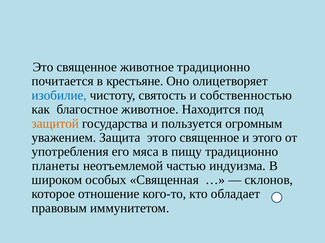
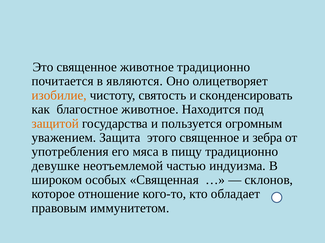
крестьяне: крестьяне -> являются (135, 81)
изобилие colour: blue -> orange (59, 96)
собственностью: собственностью -> сконденсировать (246, 96)
и этого: этого -> зебра (267, 138)
планеты: планеты -> девушке (56, 166)
